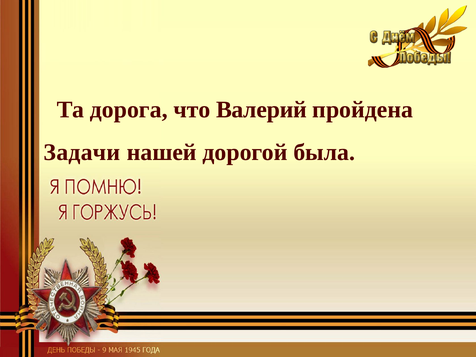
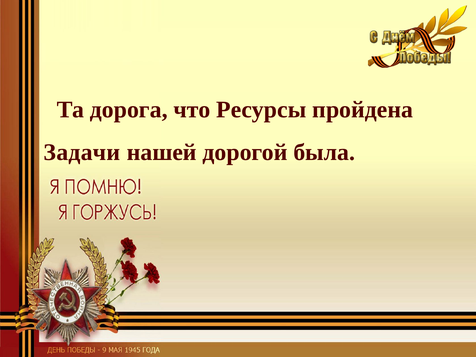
Валерий: Валерий -> Ресурсы (261, 110)
